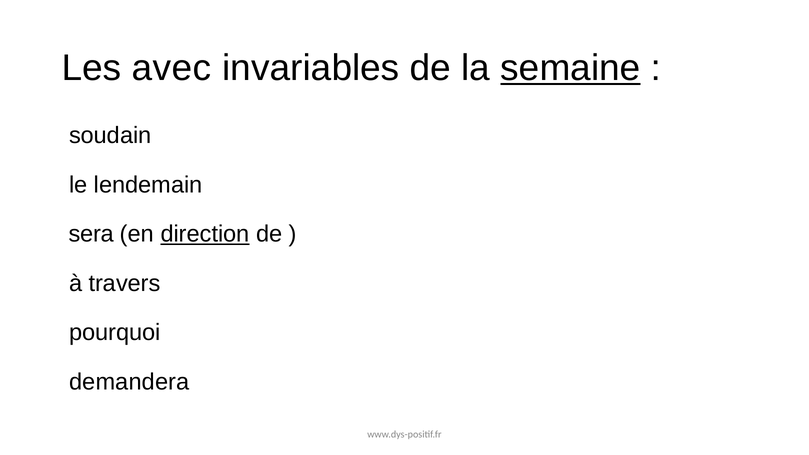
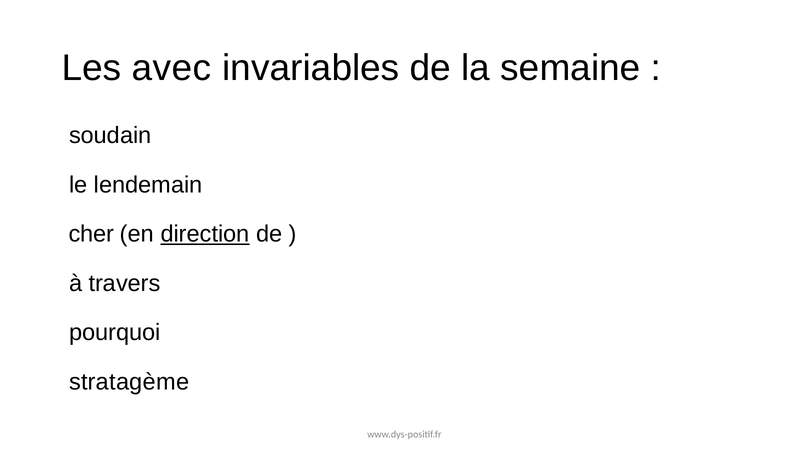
semaine underline: present -> none (570, 68)
sera: sera -> cher (91, 234)
demandera: demandera -> stratagème (129, 382)
